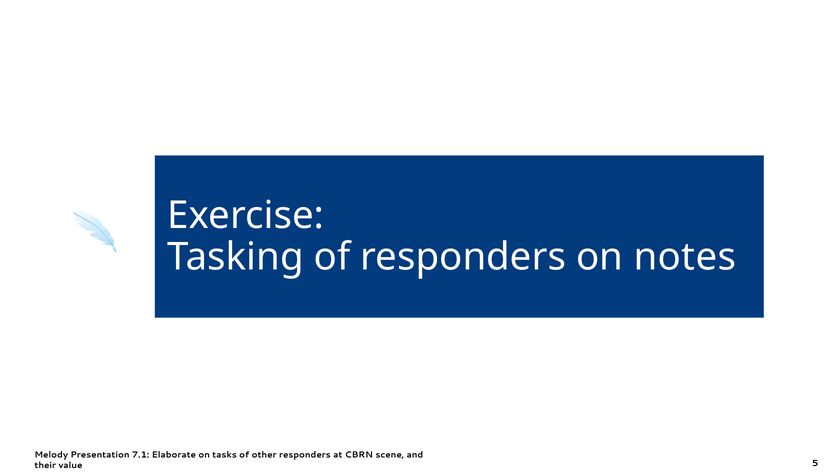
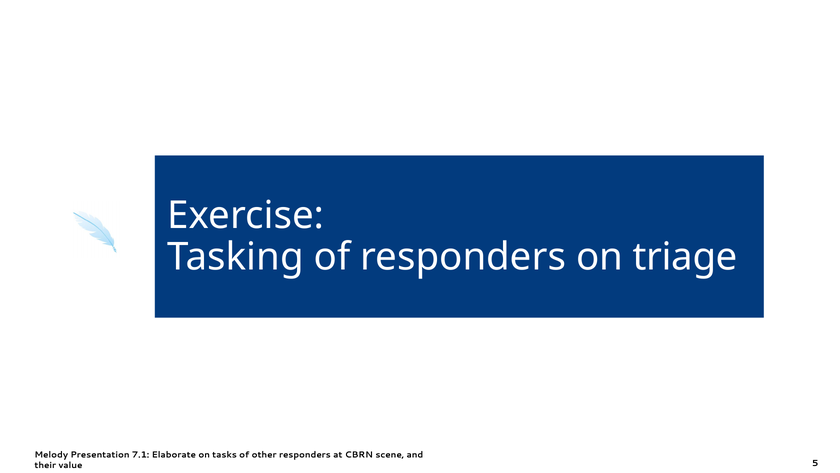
notes: notes -> triage (685, 257)
